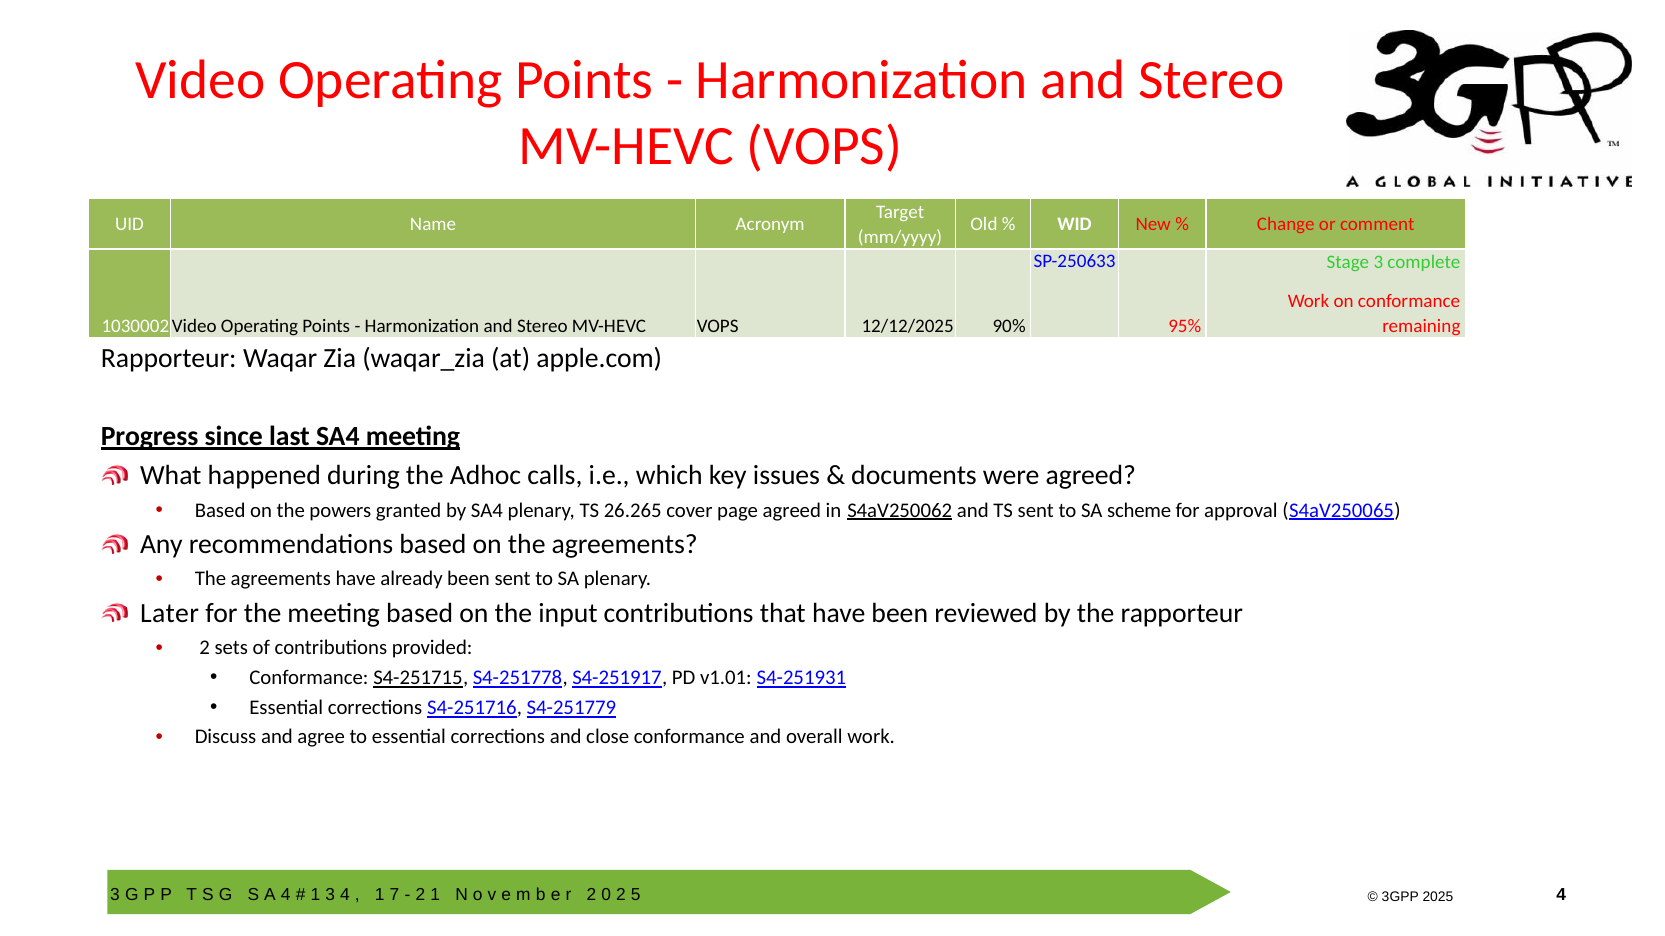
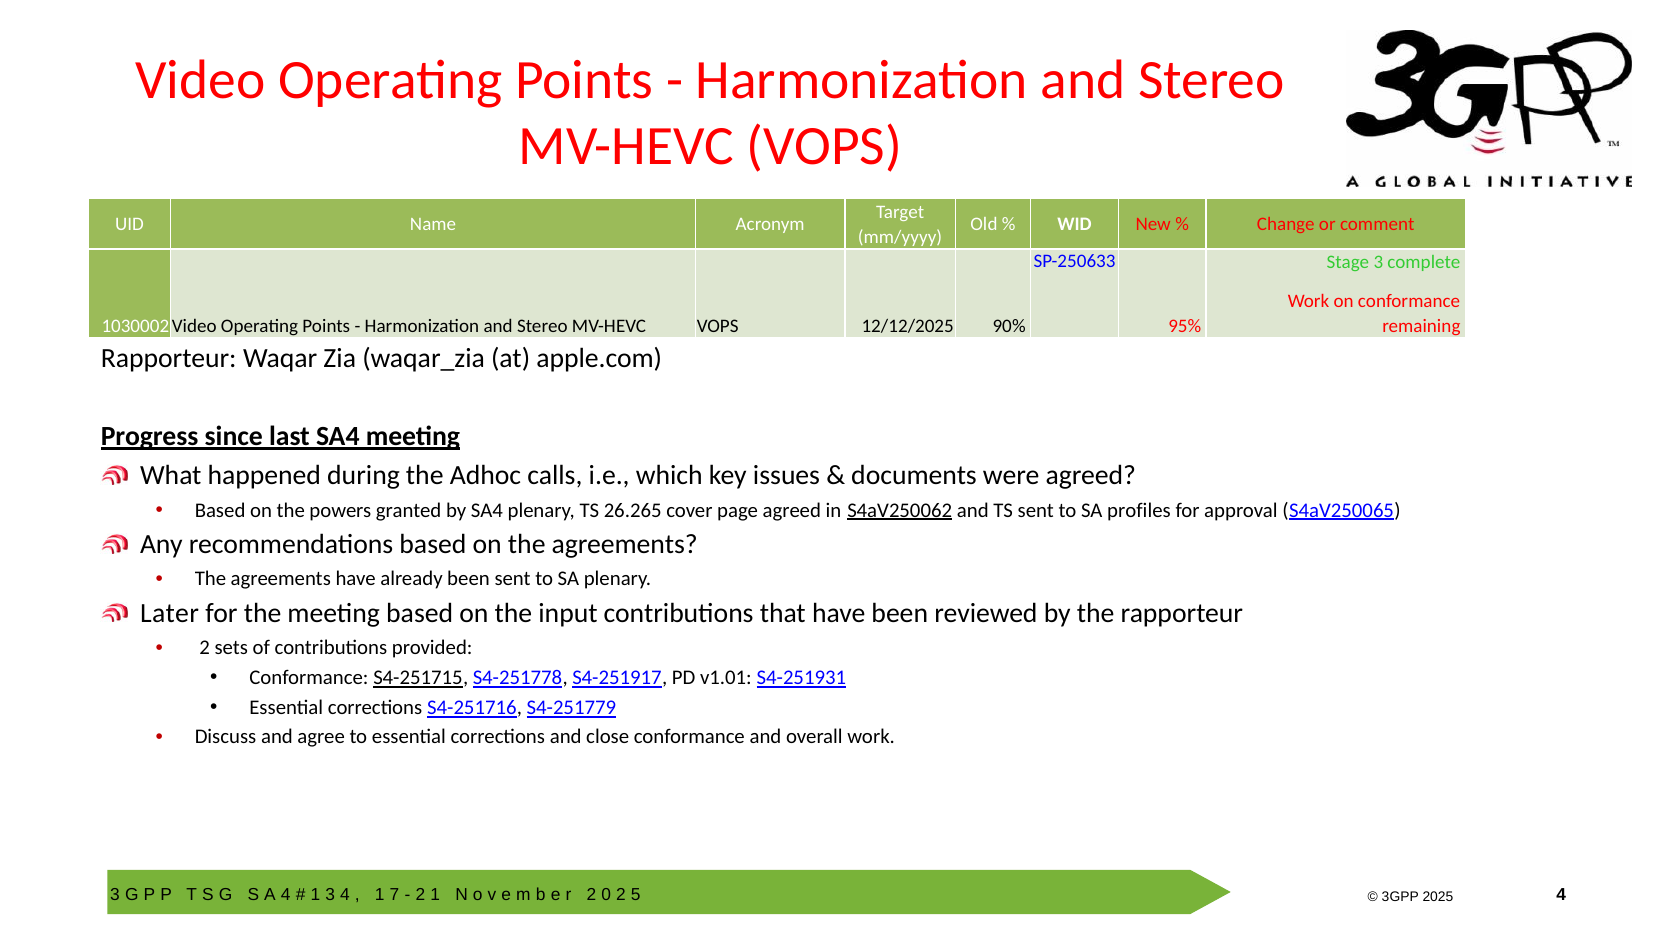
scheme: scheme -> profiles (1139, 511)
